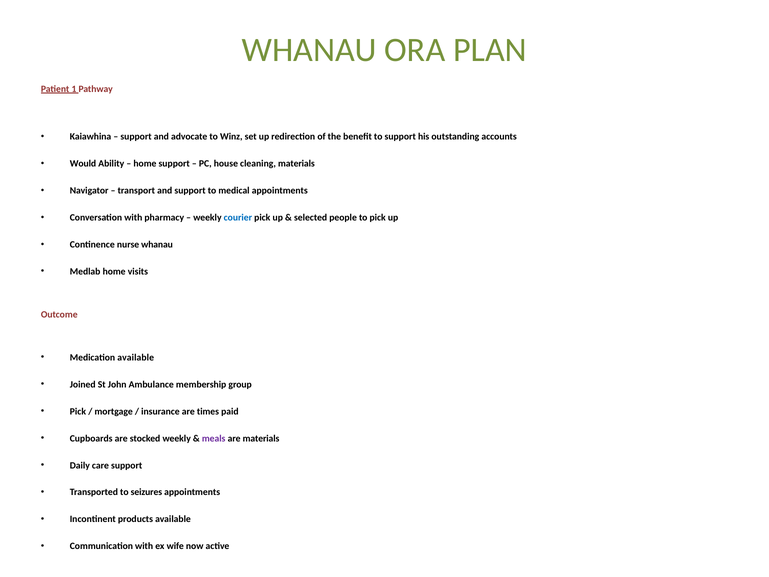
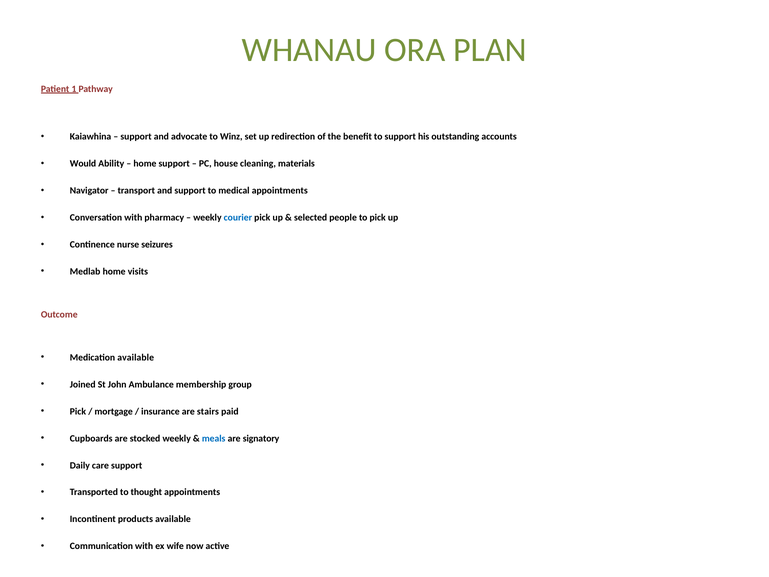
nurse whanau: whanau -> seizures (157, 244)
times: times -> stairs (208, 411)
meals colour: purple -> blue (214, 438)
are materials: materials -> signatory (261, 438)
seizures: seizures -> thought (146, 492)
